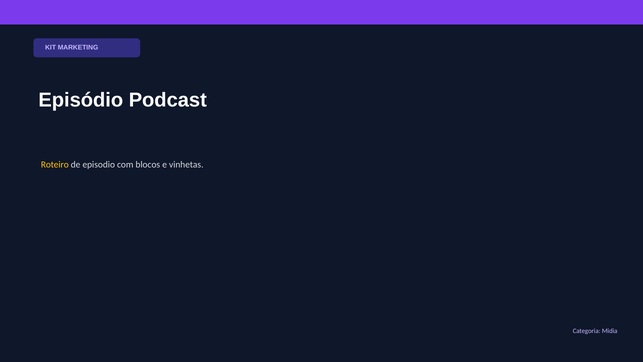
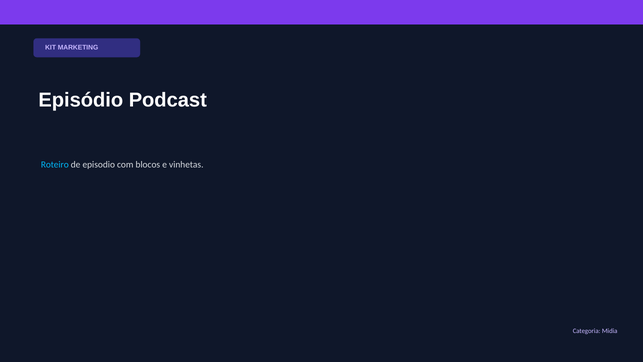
Roteiro colour: yellow -> light blue (55, 165)
